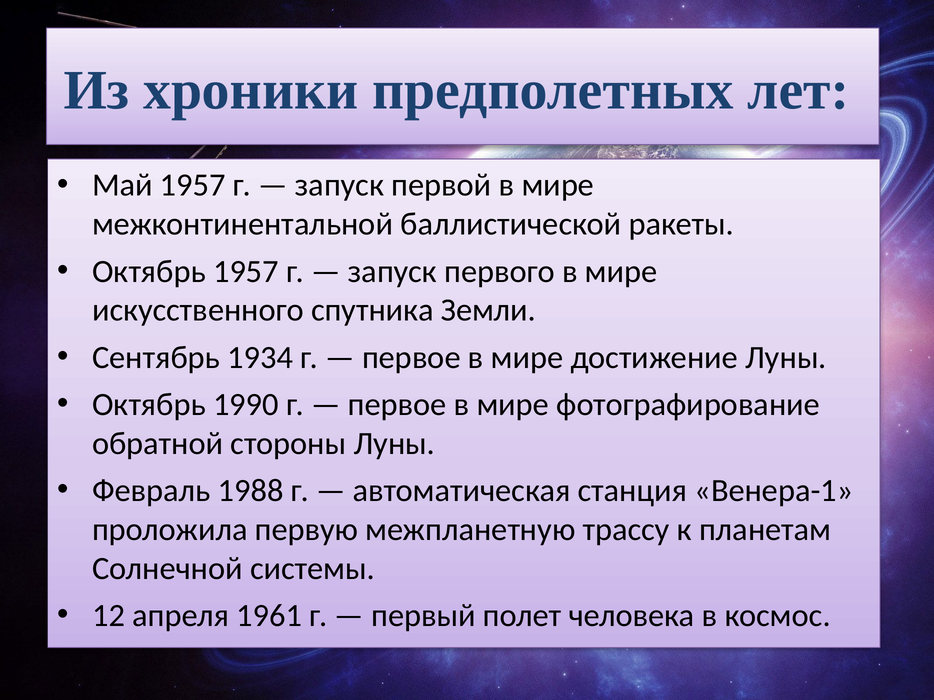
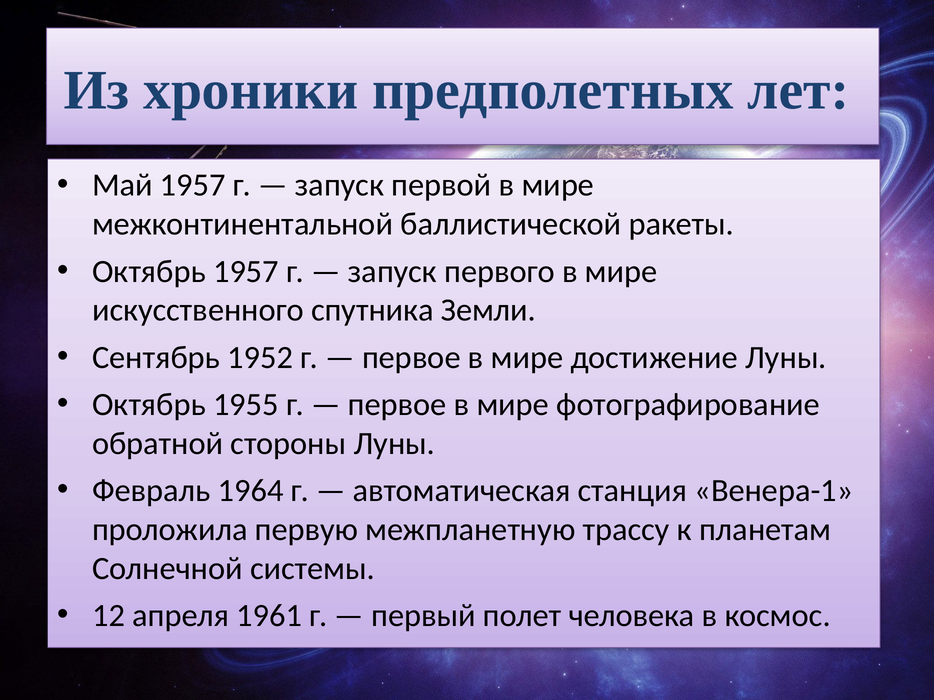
1934: 1934 -> 1952 (260, 358)
1990: 1990 -> 1955 (246, 405)
1988: 1988 -> 1964 (251, 491)
